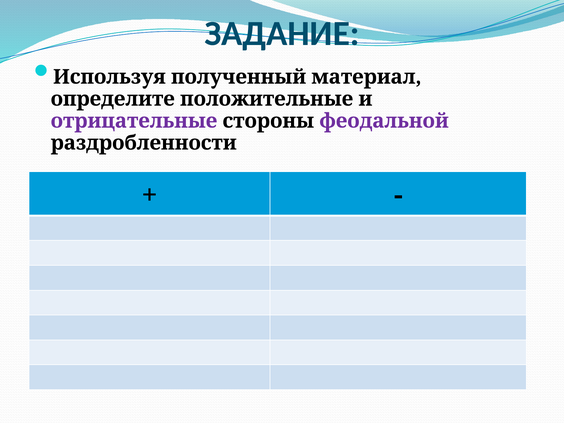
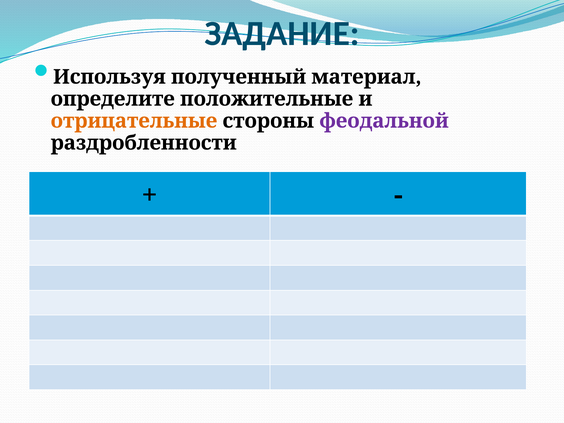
отрицательные colour: purple -> orange (134, 121)
